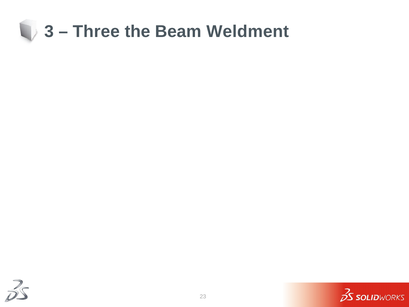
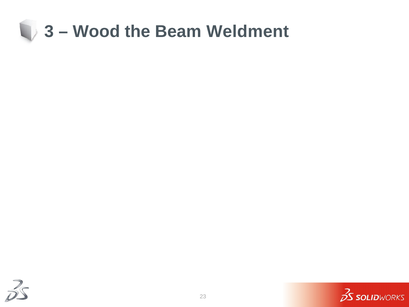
Three: Three -> Wood (96, 31)
